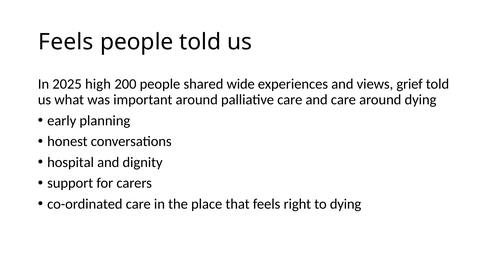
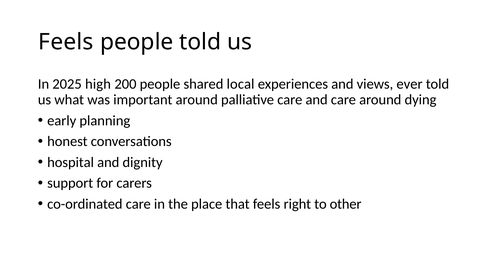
wide: wide -> local (241, 84)
grief: grief -> ever (410, 84)
to dying: dying -> other (346, 204)
